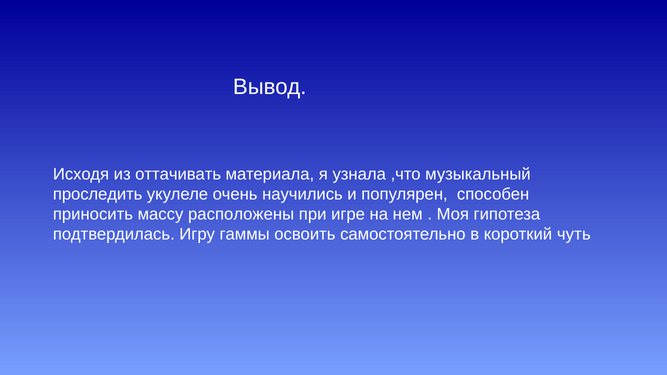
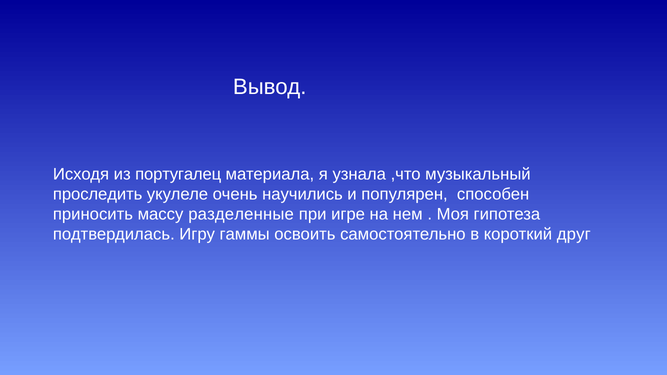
оттачивать: оттачивать -> португалец (178, 174)
расположены: расположены -> разделенные (241, 214)
чуть: чуть -> друг (574, 234)
